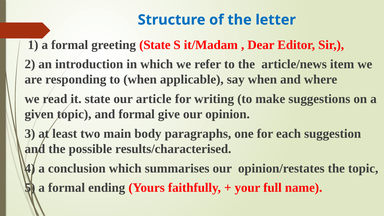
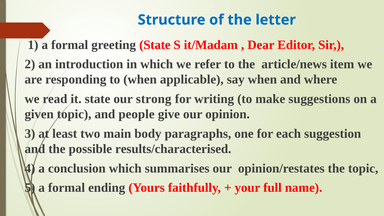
article: article -> strong (154, 99)
and formal: formal -> people (136, 114)
